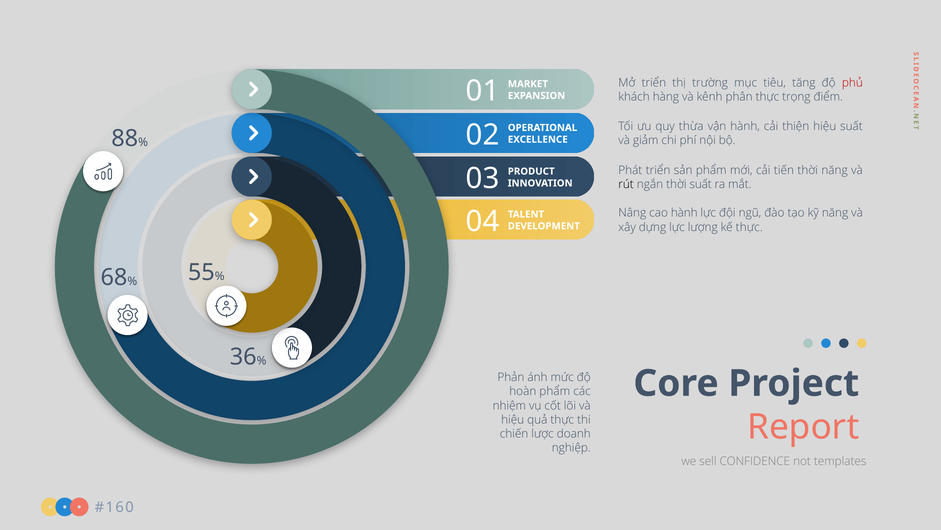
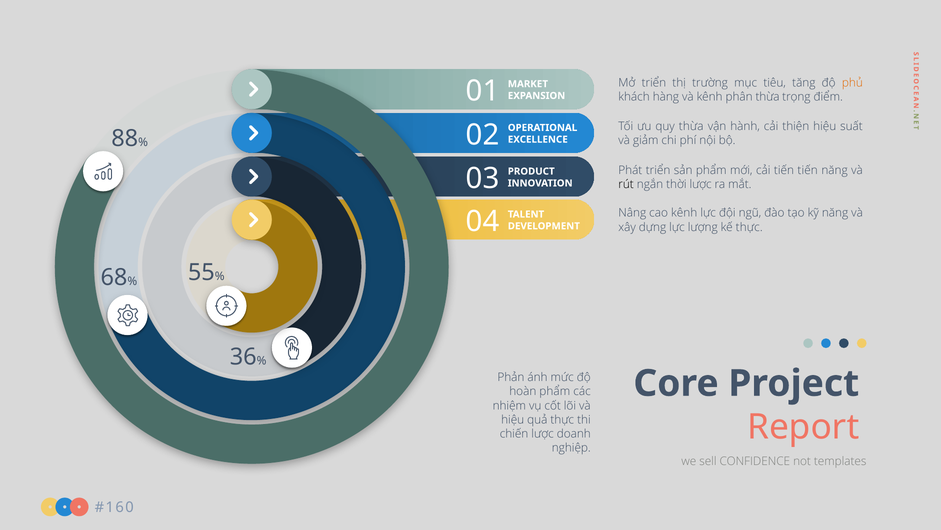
phủ colour: red -> orange (852, 83)
phân thực: thực -> thừa (768, 97)
tiến thời: thời -> tiến (808, 170)
thời suất: suất -> lược (701, 184)
cao hành: hành -> kênh (684, 213)
